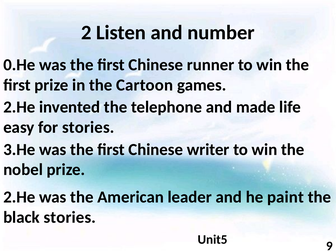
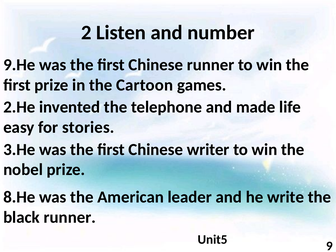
0.He: 0.He -> 9.He (19, 65)
2.He: 2.He -> 8.He (19, 197)
paint: paint -> write (286, 197)
black stories: stories -> runner (70, 217)
